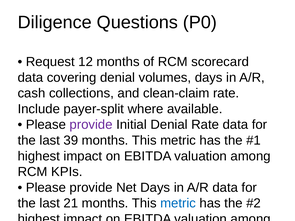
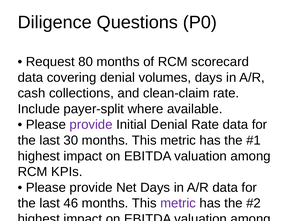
12: 12 -> 80 (86, 62)
39: 39 -> 30 (71, 141)
21: 21 -> 46 (71, 203)
metric colour: blue -> purple (178, 203)
